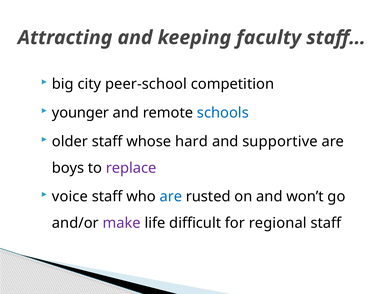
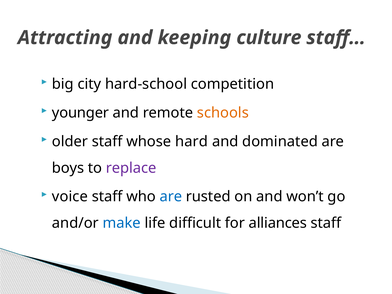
faculty: faculty -> culture (269, 38)
peer-school: peer-school -> hard-school (146, 84)
schools colour: blue -> orange (223, 113)
supportive: supportive -> dominated (280, 141)
make colour: purple -> blue (122, 223)
regional: regional -> alliances (278, 223)
